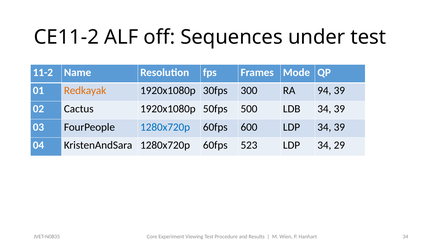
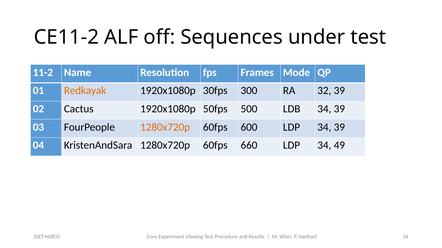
94: 94 -> 32 (324, 91)
1280x720p colour: blue -> orange (165, 127)
523: 523 -> 660 (249, 146)
29: 29 -> 49 (339, 146)
